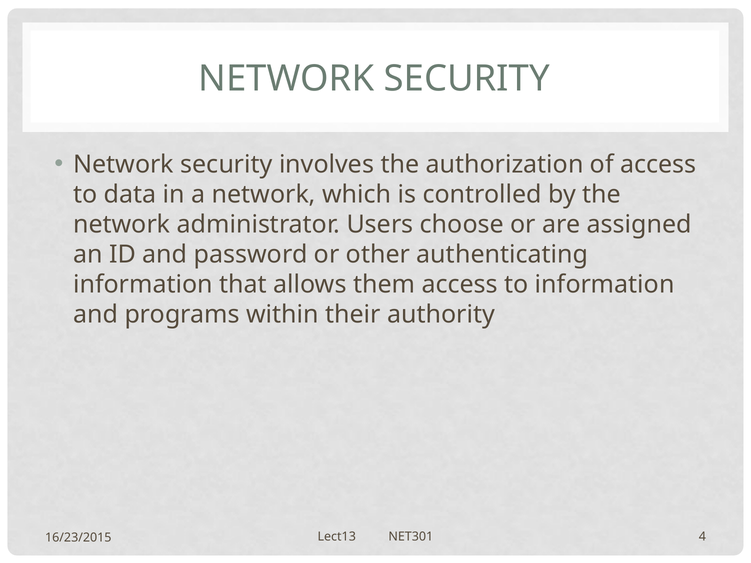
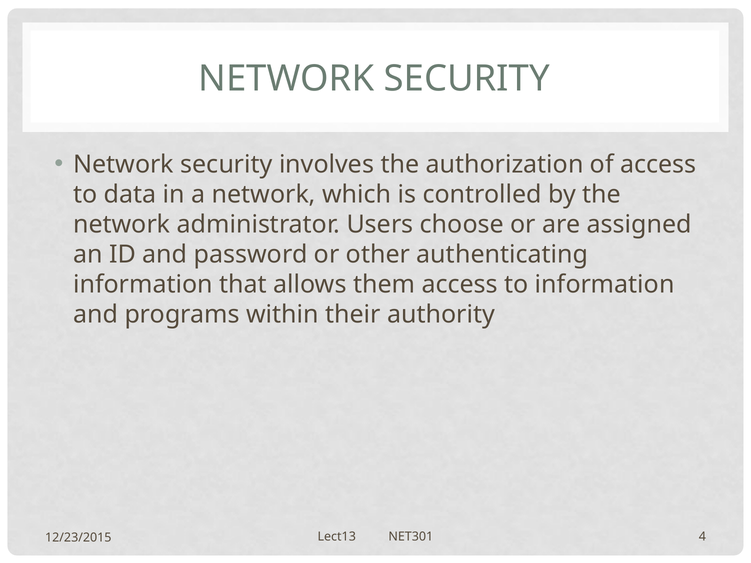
16/23/2015: 16/23/2015 -> 12/23/2015 (78, 538)
